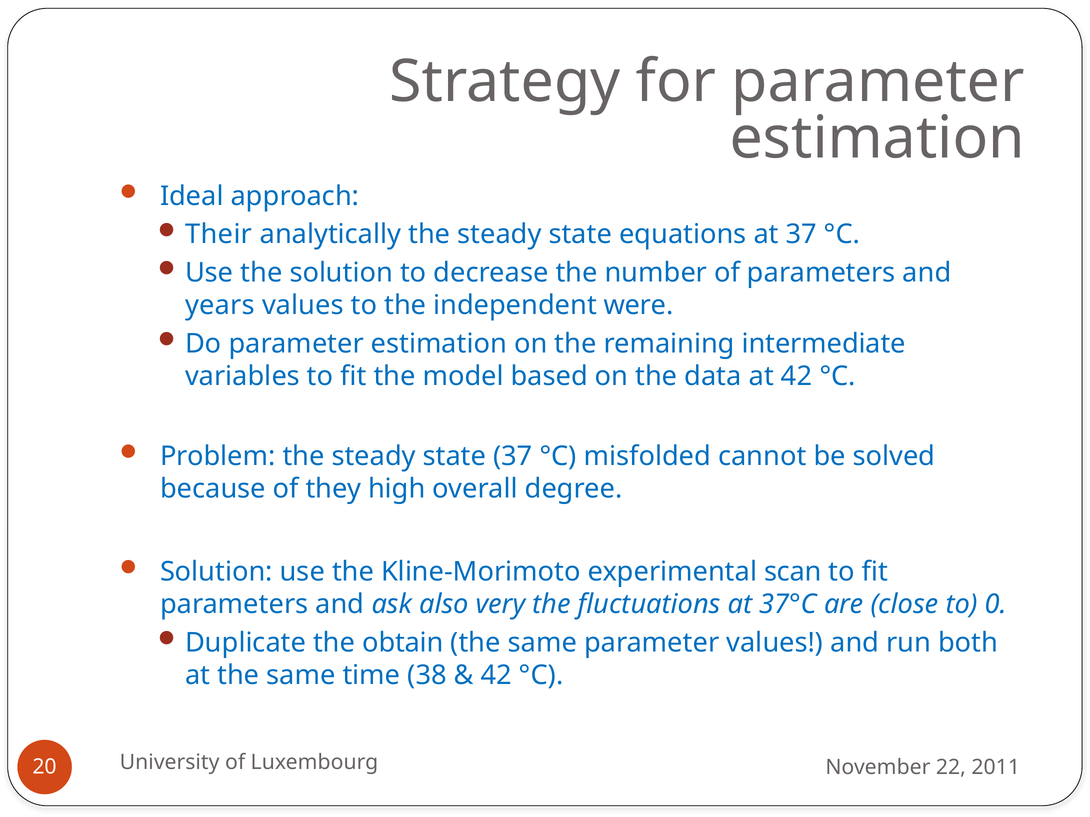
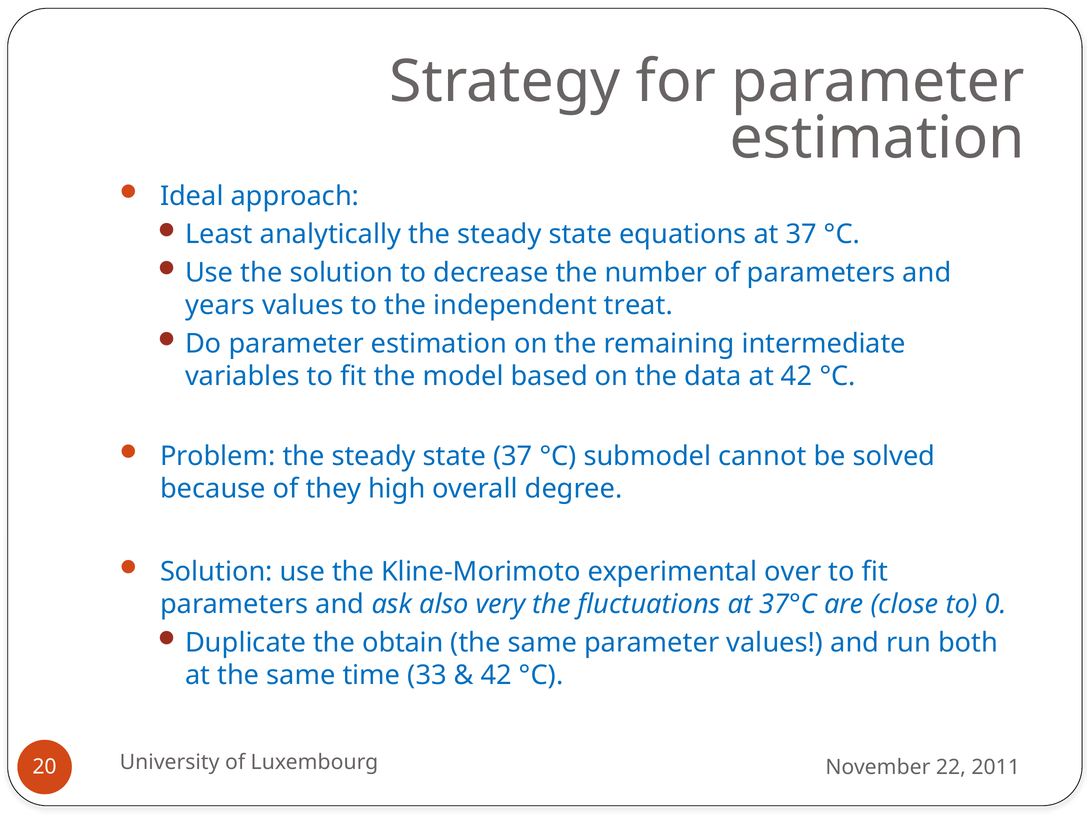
Their: Their -> Least (219, 235)
were: were -> treat (638, 306)
misfolded: misfolded -> submodel (647, 456)
scan: scan -> over (793, 572)
38: 38 -> 33 (427, 676)
